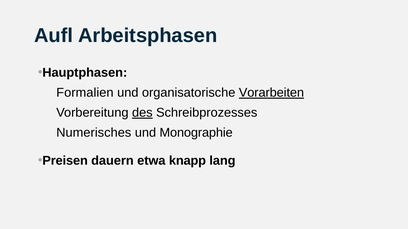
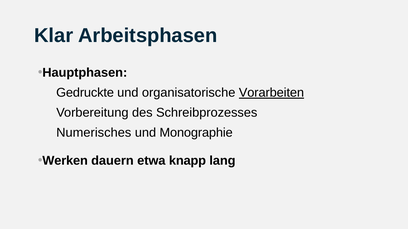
Aufl: Aufl -> Klar (54, 36)
Formalien: Formalien -> Gedruckte (85, 93)
des underline: present -> none (142, 113)
Preisen: Preisen -> Werken (65, 161)
